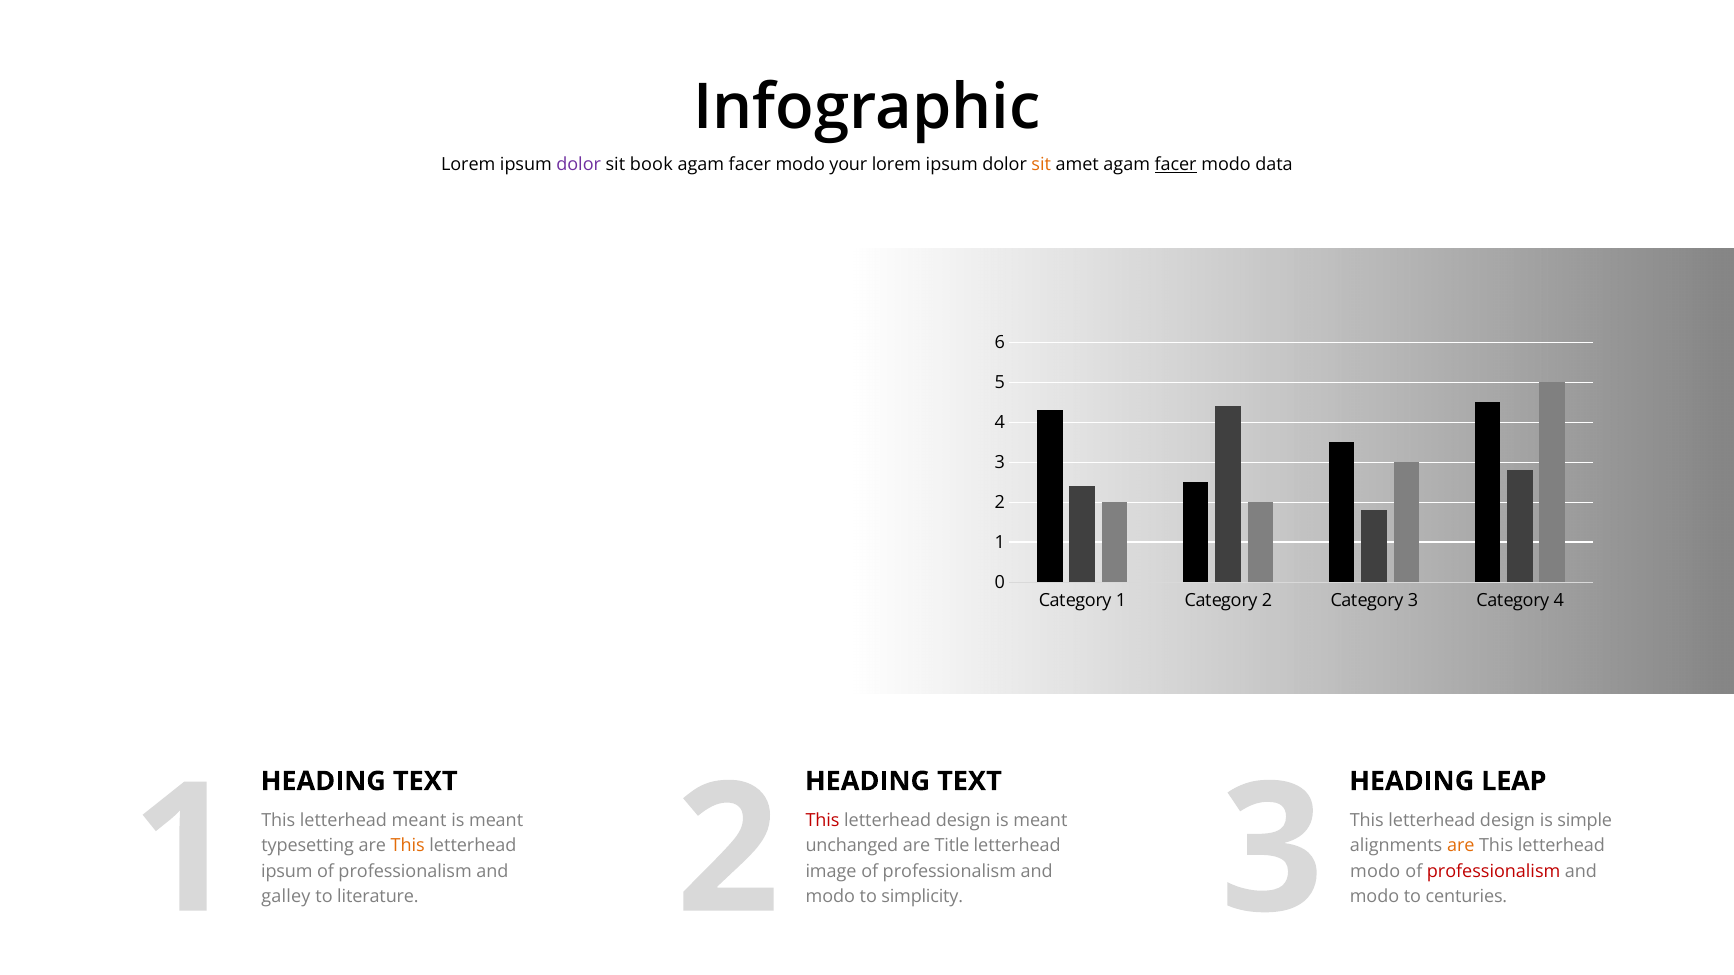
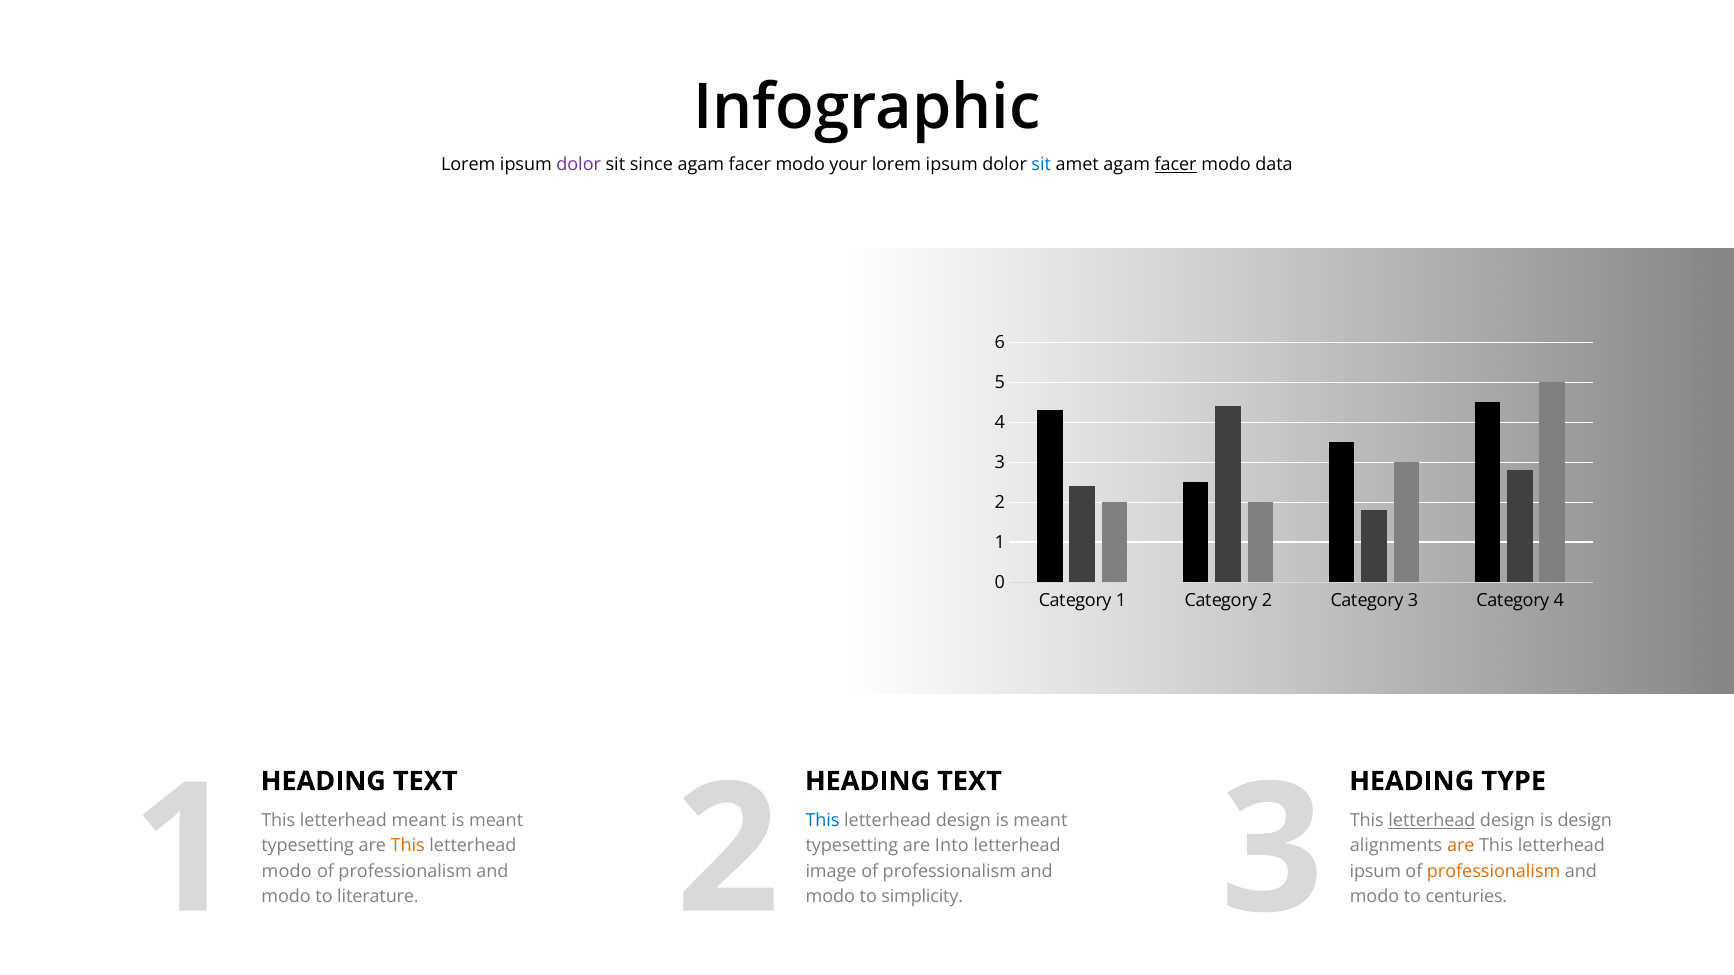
book: book -> since (651, 165)
sit colour: orange -> blue (1041, 165)
This colour: red -> blue (823, 821)
letterhead underline: none -> present (1432, 821)
is simple: simple -> design (1585, 821)
unchanged: unchanged -> typesetting (852, 846)
Title: Title -> Into (952, 846)
ipsum: ipsum -> modo (287, 872)
modo: modo -> ipsum (1375, 872)
professionalism colour: red -> orange (1494, 872)
galley: galley -> modo (286, 897)
LEAP: LEAP -> TYPE (1514, 781)
